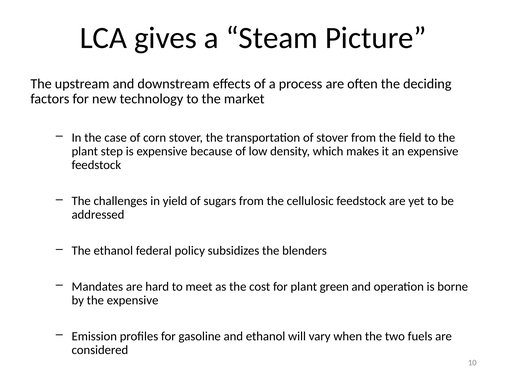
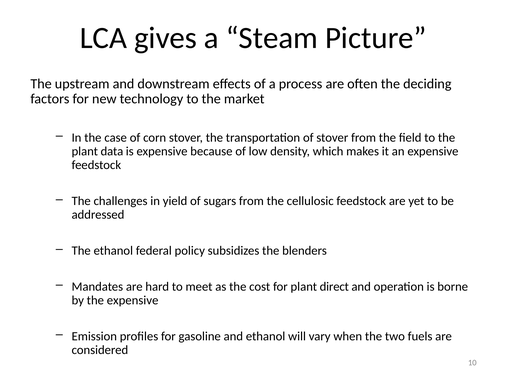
step: step -> data (112, 151)
green: green -> direct (334, 287)
